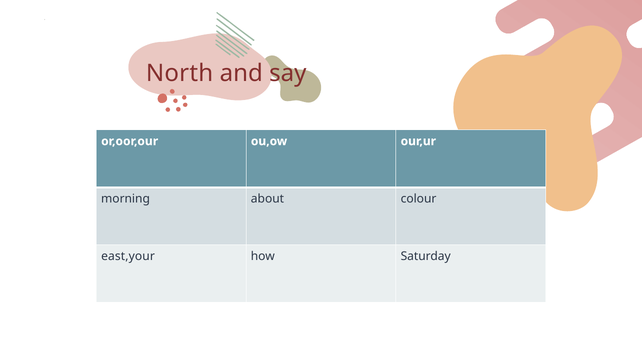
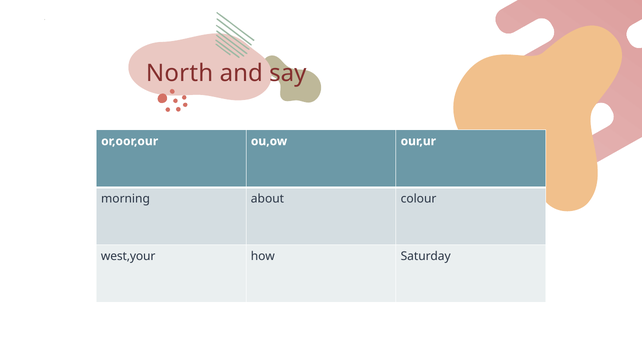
east,your: east,your -> west,your (128, 256)
